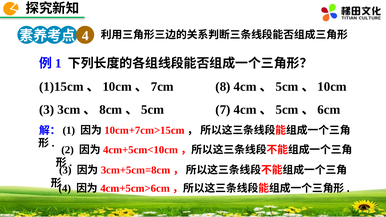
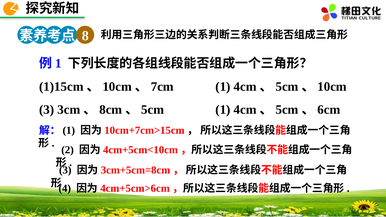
4: 4 -> 8 (85, 36)
1)15cm、10cm、7cm 8: 8 -> 1 (223, 87)
3cm、8cm、5cm 7: 7 -> 1 (223, 110)
